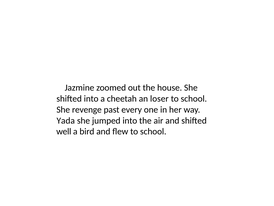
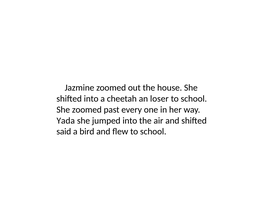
She revenge: revenge -> zoomed (87, 109)
well: well -> said (64, 131)
